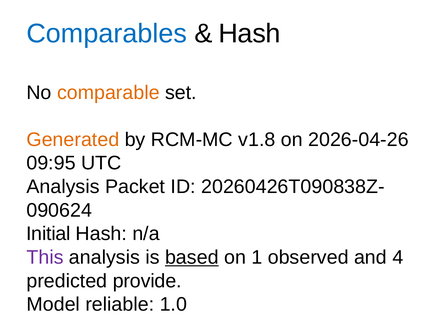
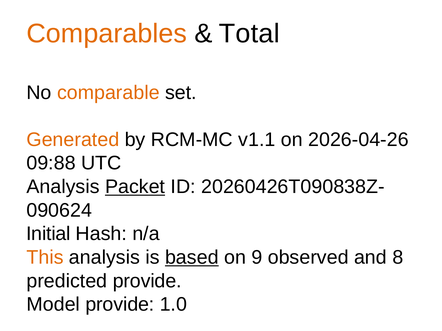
Comparables colour: blue -> orange (107, 34)
Hash: Hash -> Total (249, 34)
v1.8: v1.8 -> v1.1 (257, 140)
09:95: 09:95 -> 09:88 (51, 163)
Packet underline: none -> present (135, 187)
This colour: purple -> orange (45, 258)
1: 1 -> 9 (257, 258)
4: 4 -> 8 (398, 258)
Model reliable: reliable -> provide (120, 305)
